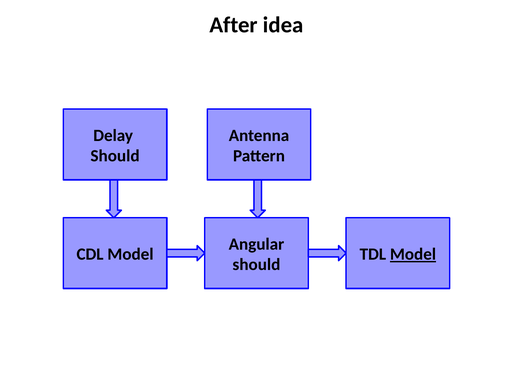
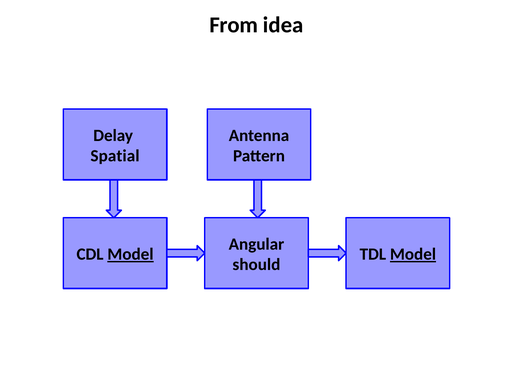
After: After -> From (234, 25)
Should: Should -> Spatial (115, 156)
Model underline: none -> present (130, 254)
